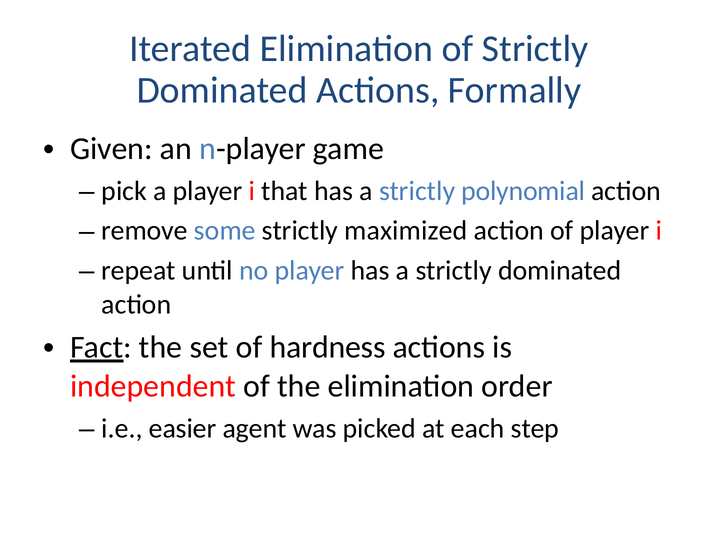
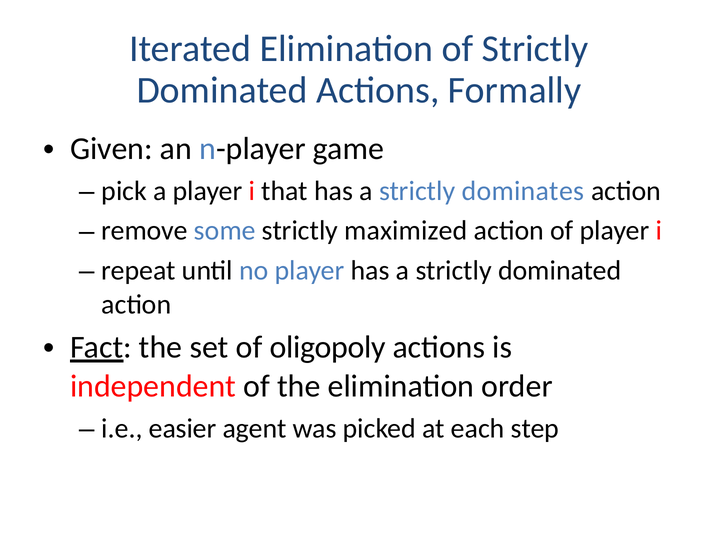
polynomial: polynomial -> dominates (523, 191)
hardness: hardness -> oligopoly (328, 348)
